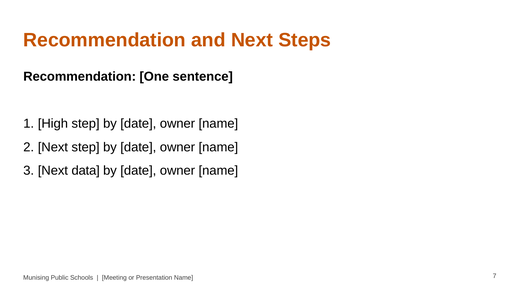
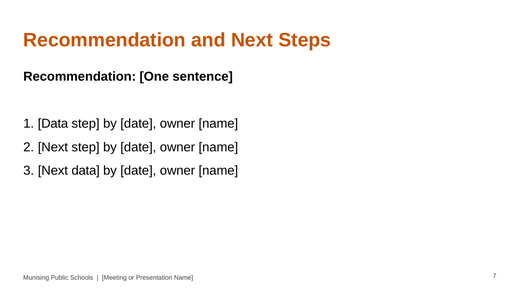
High: High -> Data (53, 124)
